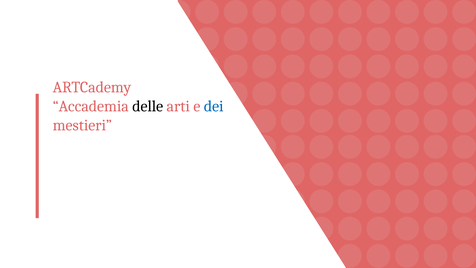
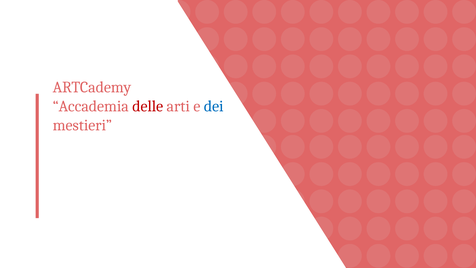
delle colour: black -> red (148, 106)
